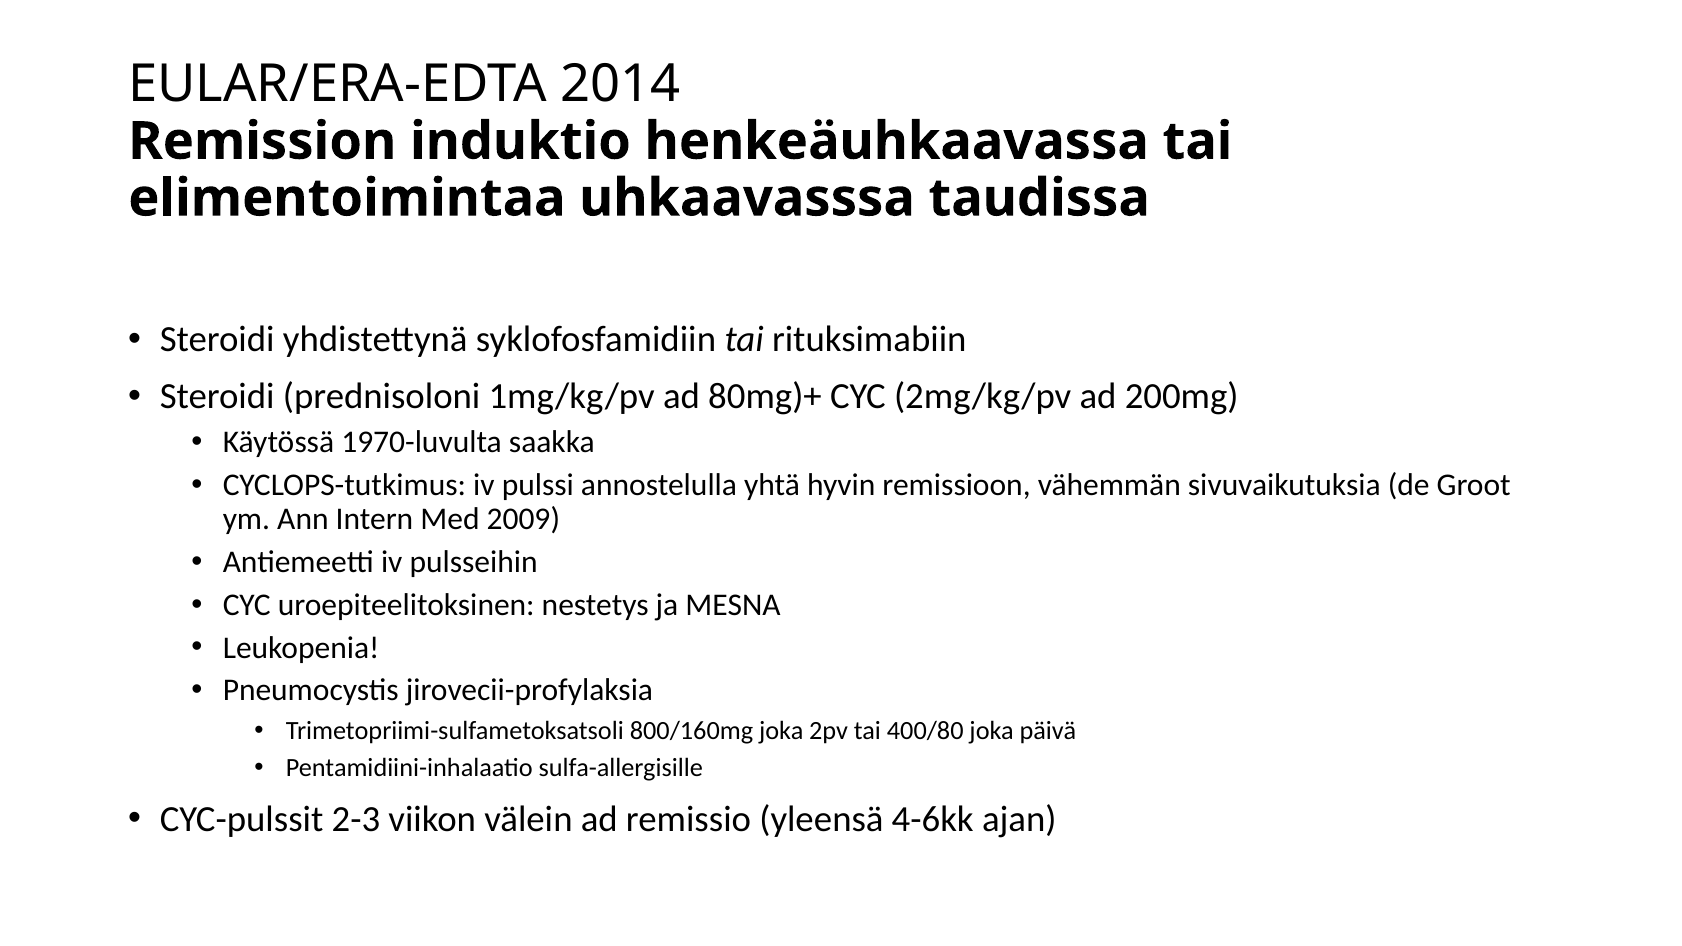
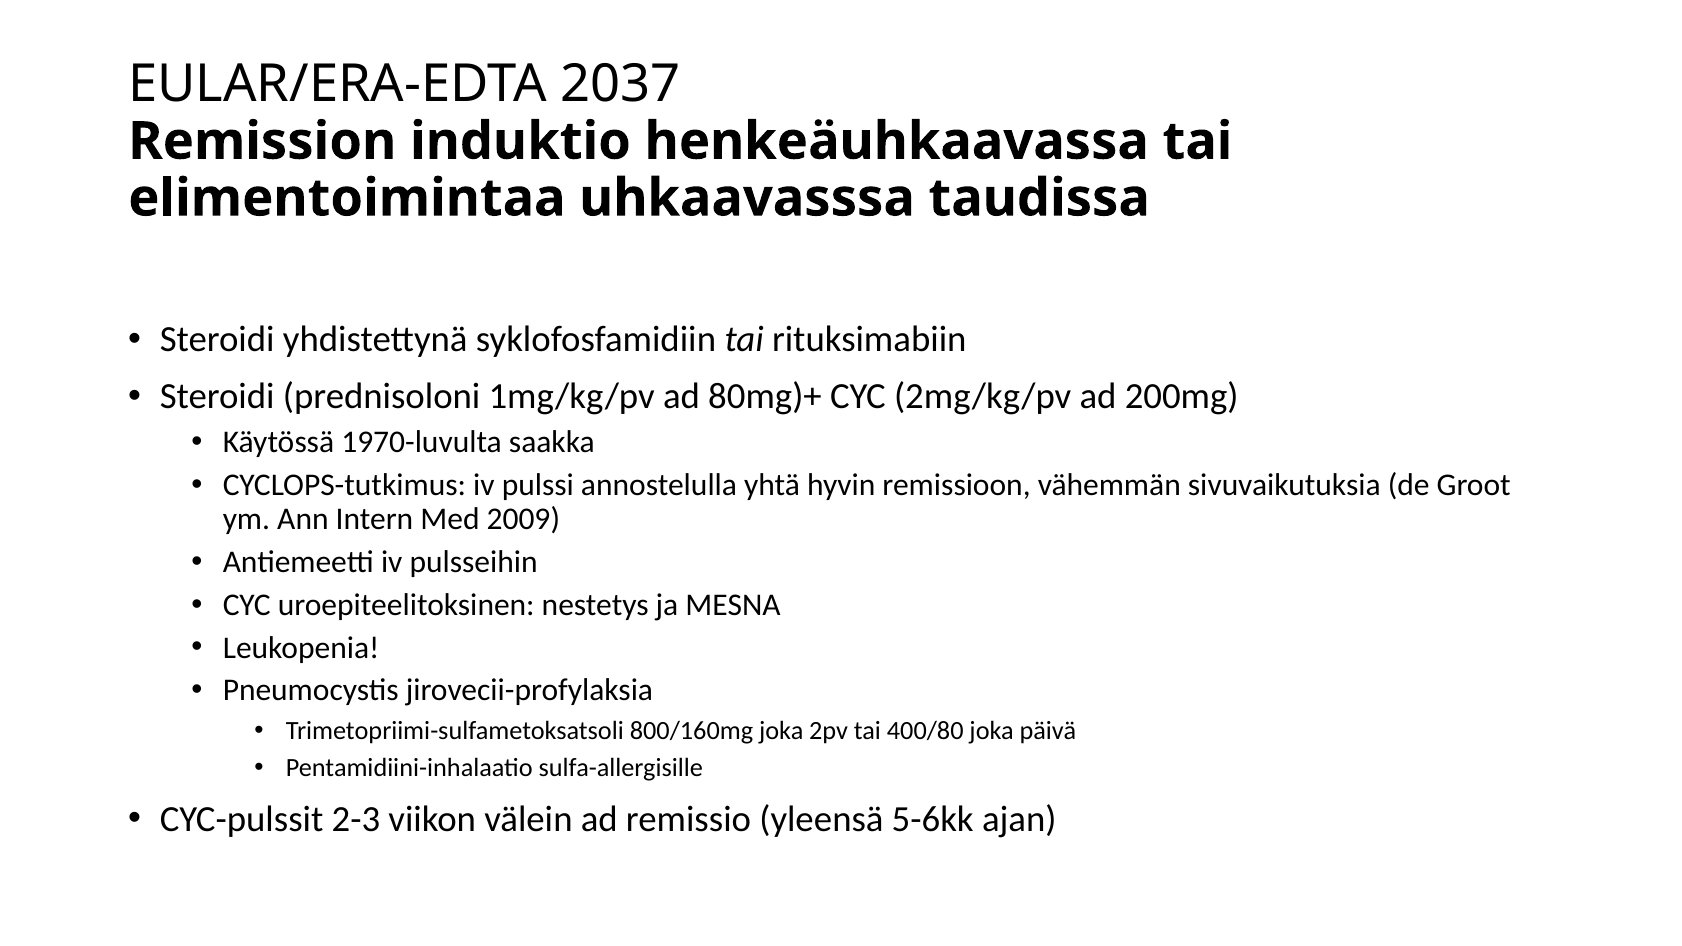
2014: 2014 -> 2037 (620, 85)
4-6kk: 4-6kk -> 5-6kk (933, 819)
